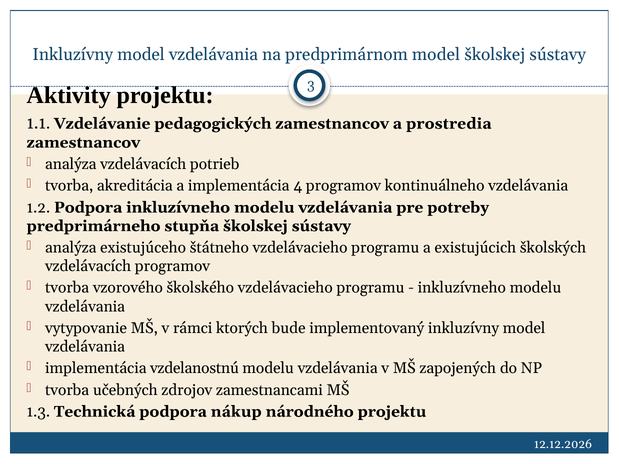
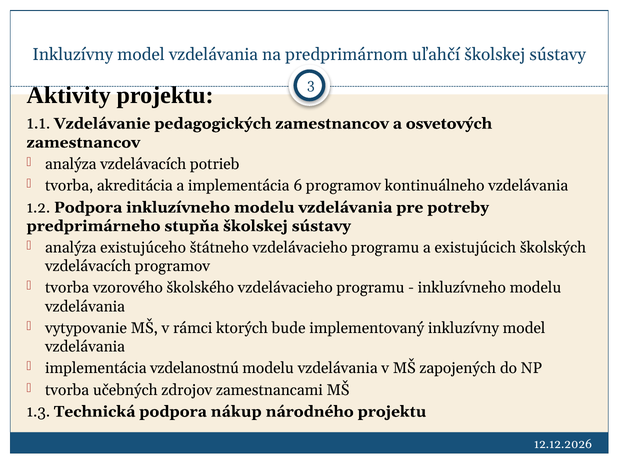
predprimárnom model: model -> uľahčí (436, 55)
prostredia: prostredia -> osvetových (449, 124)
4: 4 -> 6 (298, 186)
